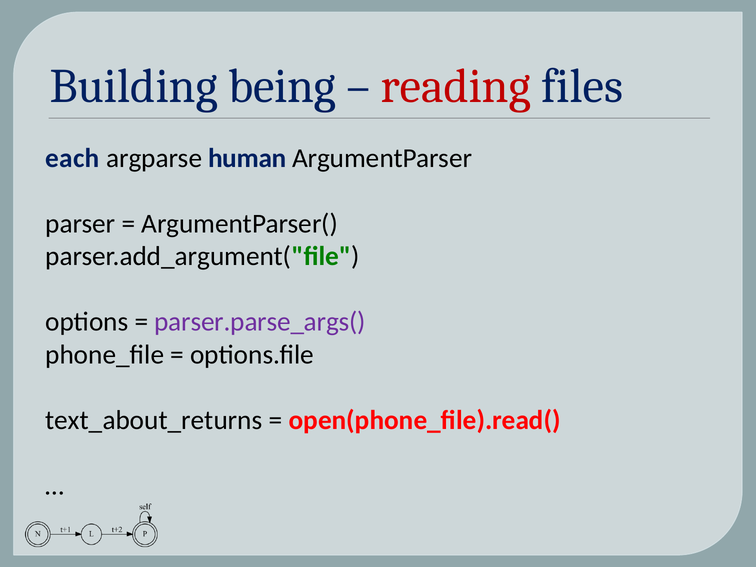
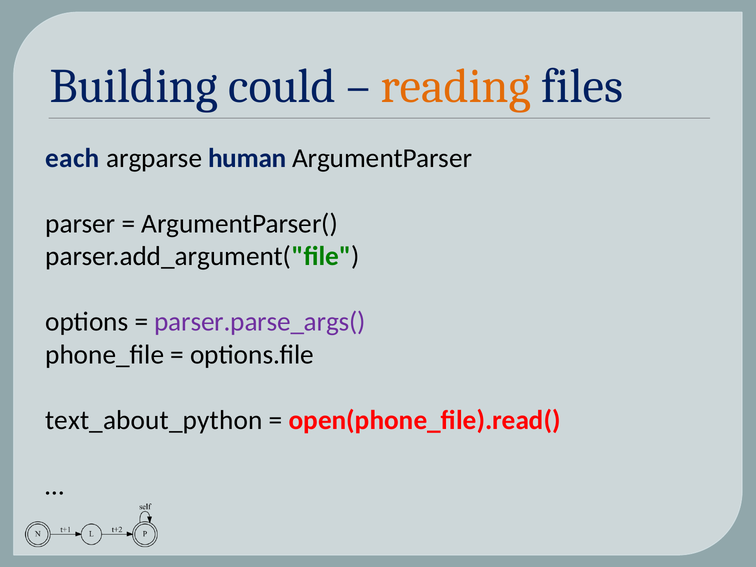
being: being -> could (282, 86)
reading colour: red -> orange (456, 86)
text_about_returns: text_about_returns -> text_about_python (154, 420)
